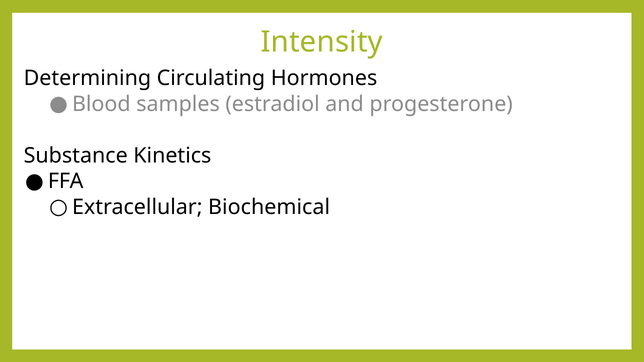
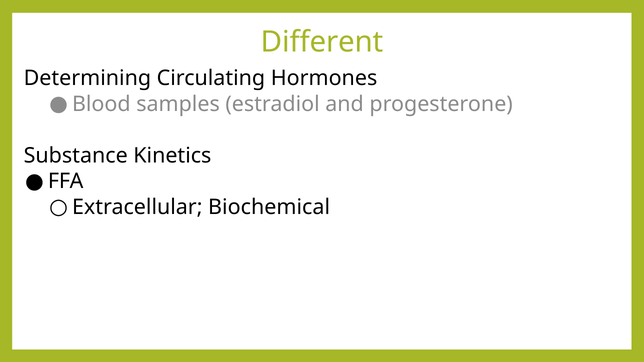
Intensity: Intensity -> Different (322, 42)
